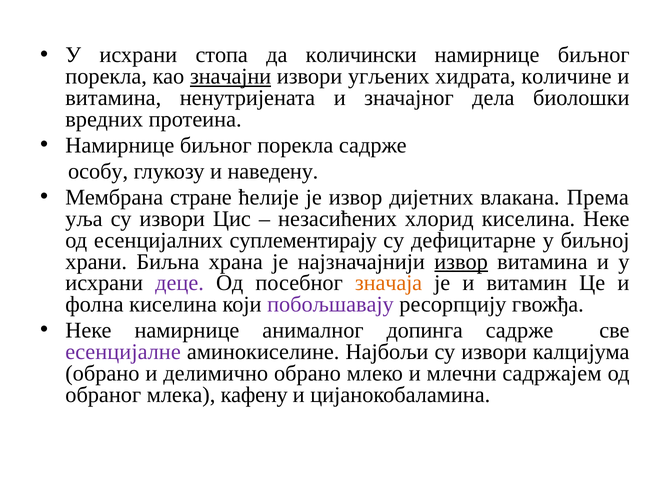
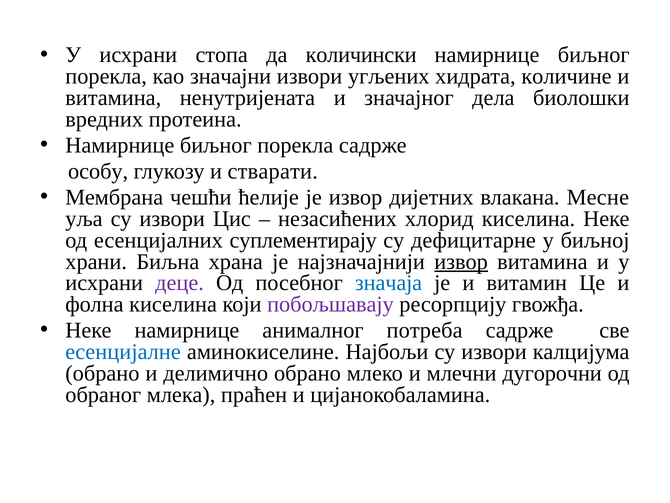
значајни underline: present -> none (231, 76)
наведену: наведену -> стварати (273, 171)
стране: стране -> чешћи (201, 197)
Према: Према -> Месне (598, 197)
значаја colour: orange -> blue (389, 283)
допинга: допинга -> потреба (425, 330)
есенцијалне colour: purple -> blue (123, 352)
садржајем: садржајем -> дугорочни (552, 373)
кафену: кафену -> праћен (254, 394)
